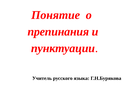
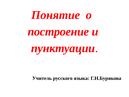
препинания: препинания -> построение (58, 32)
